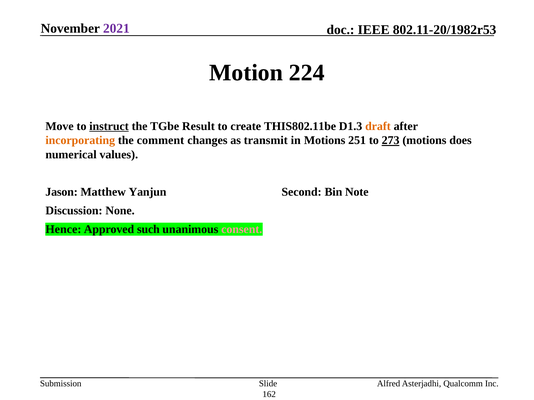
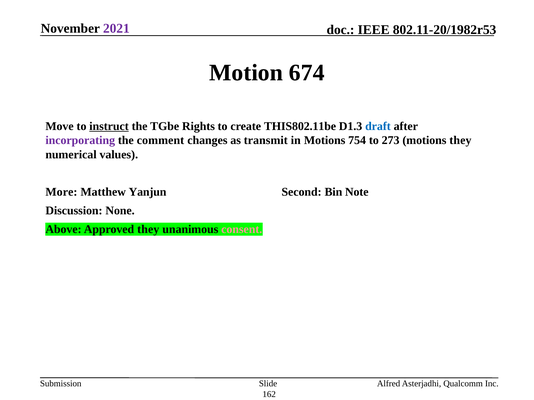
224: 224 -> 674 (307, 73)
Result: Result -> Rights (198, 126)
draft colour: orange -> blue (378, 126)
incorporating colour: orange -> purple (80, 141)
251: 251 -> 754 (357, 141)
273 underline: present -> none (391, 141)
motions does: does -> they (460, 141)
Jason: Jason -> More (61, 192)
Hence: Hence -> Above (63, 230)
Approved such: such -> they (148, 230)
